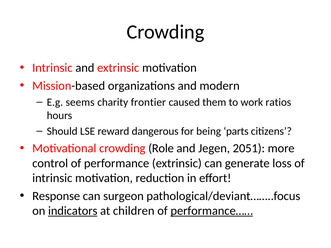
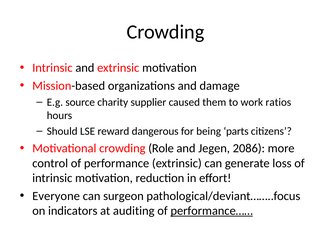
modern: modern -> damage (220, 86)
seems: seems -> source (80, 102)
frontier: frontier -> supplier (148, 102)
2051: 2051 -> 2086 (249, 148)
Response: Response -> Everyone (56, 196)
indicators underline: present -> none (73, 211)
children: children -> auditing (134, 211)
